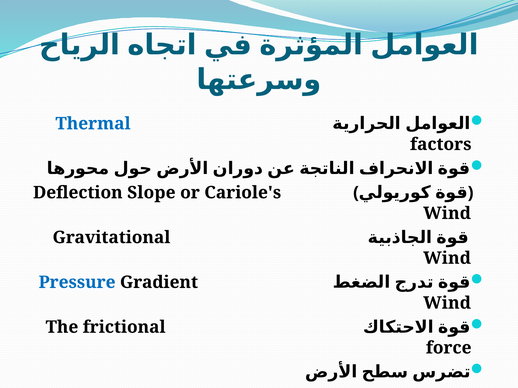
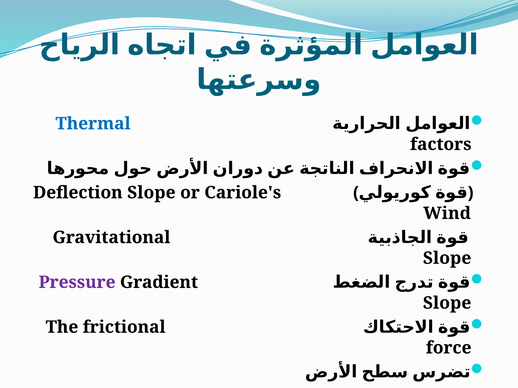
Wind: Wind -> Slope (447, 258)
Pressure colour: blue -> purple (77, 283)
Wind: Wind -> Slope (447, 303)
